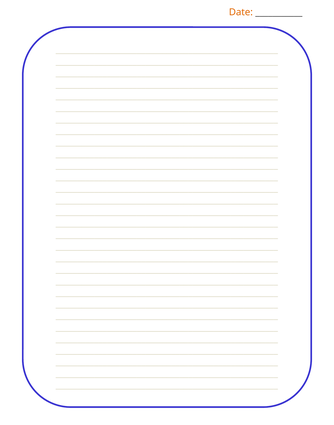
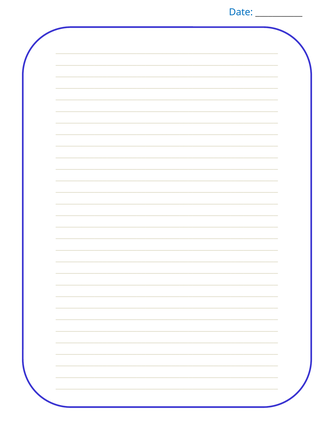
Date colour: orange -> blue (241, 12)
